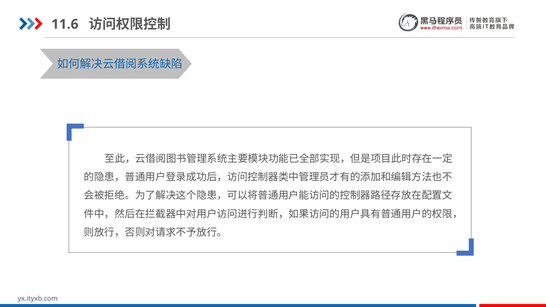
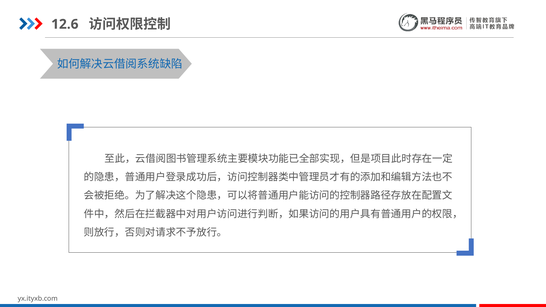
11.6: 11.6 -> 12.6 (65, 24)
